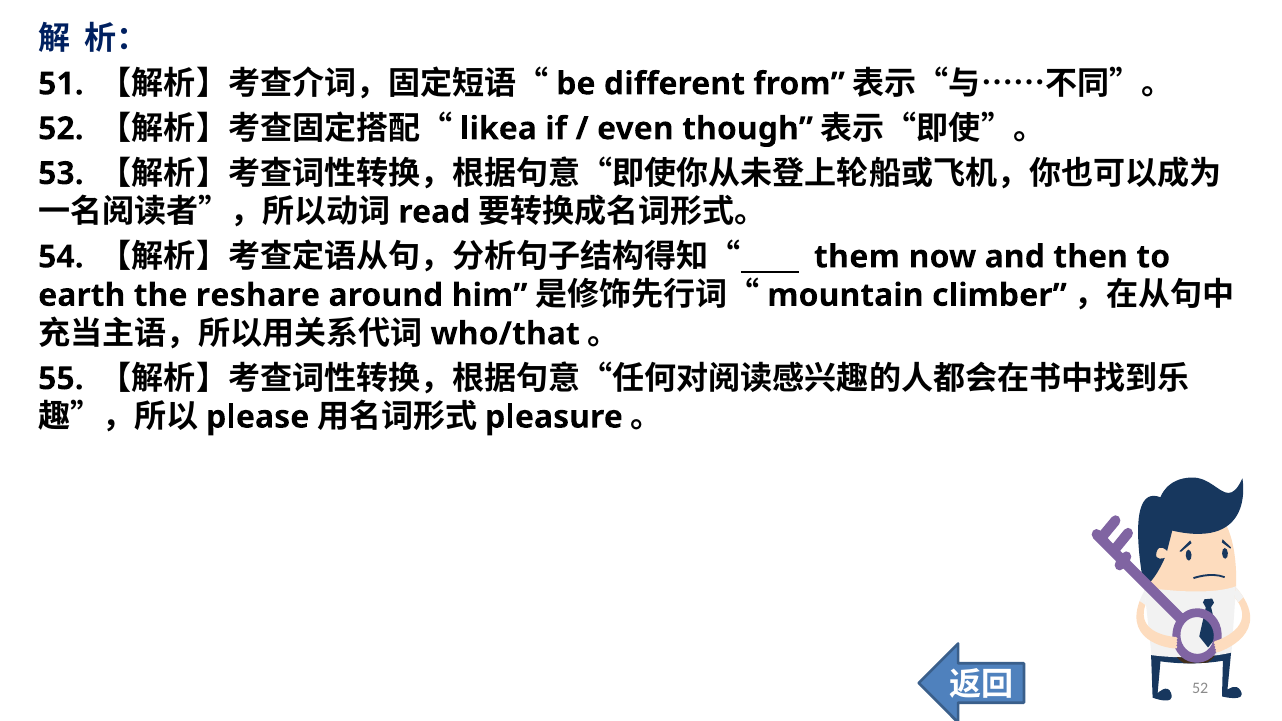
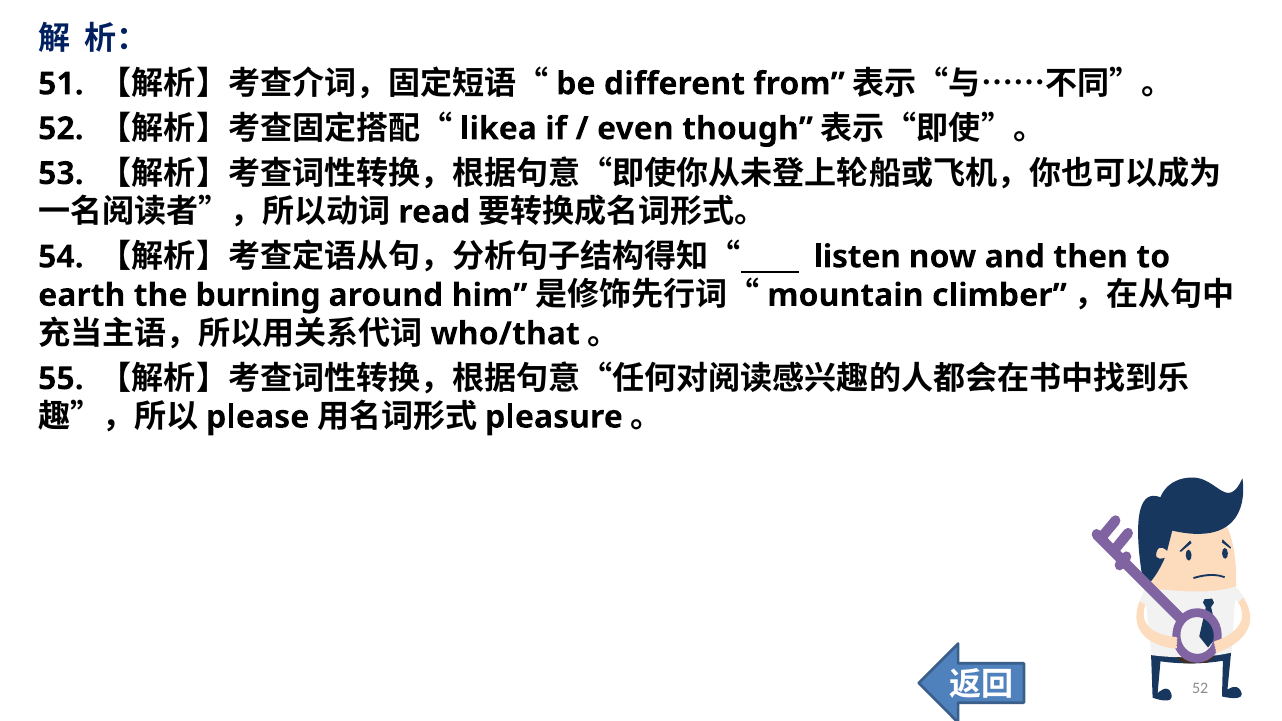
them: them -> listen (857, 257)
reshare: reshare -> burning (258, 295)
